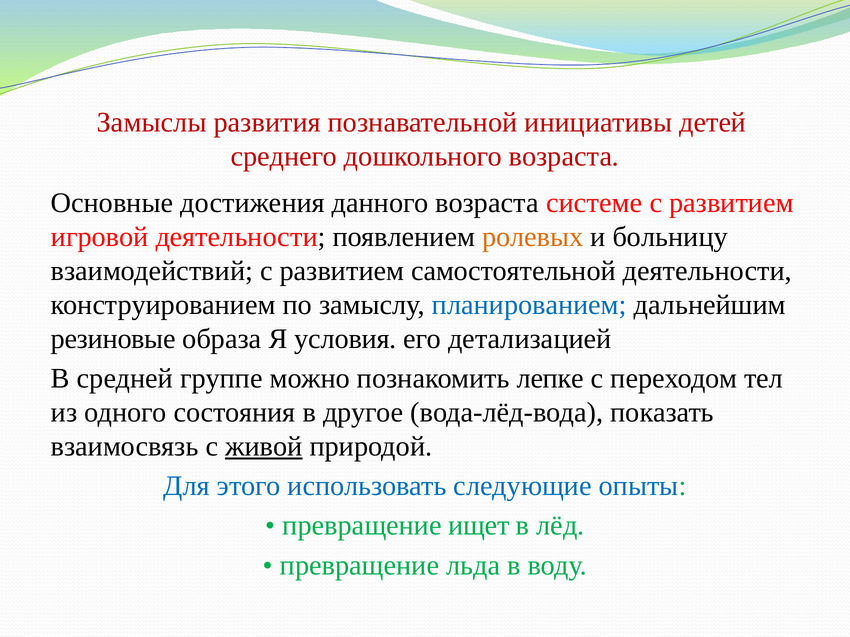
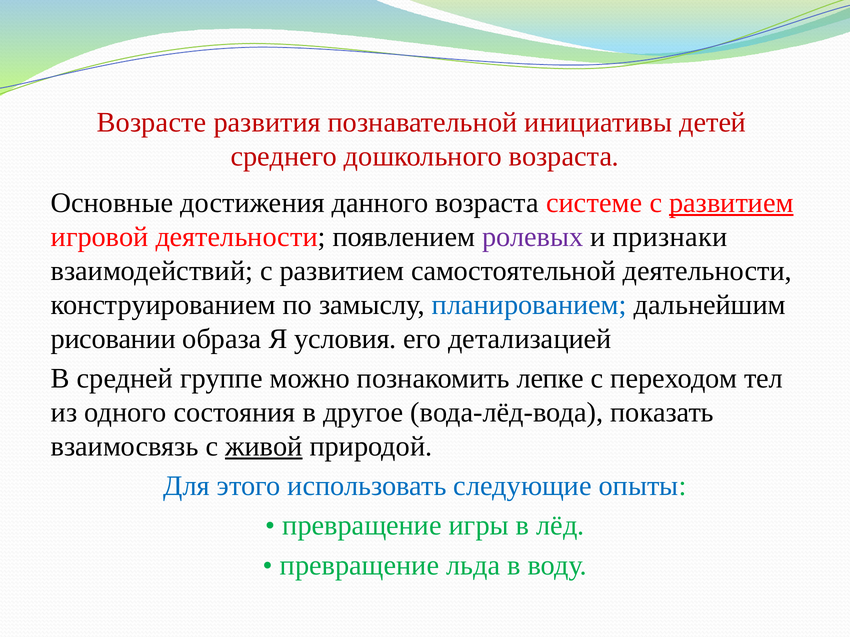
Замыслы: Замыслы -> Возрасте (152, 123)
развитием underline: none -> present (731, 203)
ролевых colour: orange -> purple (533, 237)
больницу: больницу -> признаки (670, 237)
резиновые: резиновые -> рисовании (113, 339)
ищет: ищет -> игры (479, 526)
